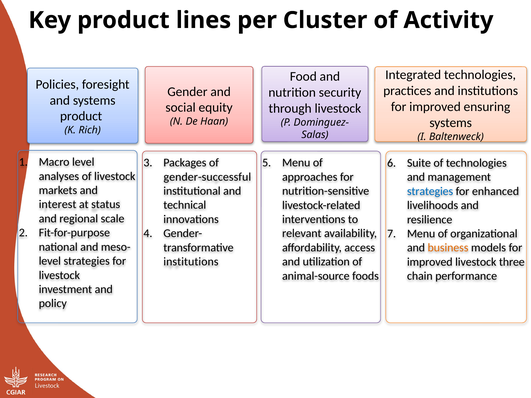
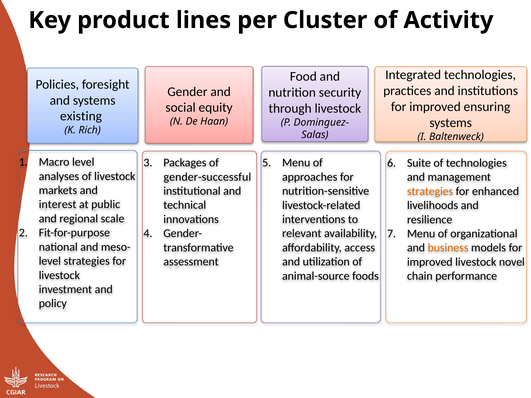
product: product -> existing (81, 116)
strategies colour: blue -> orange (430, 191)
status: status -> public (106, 205)
institutions: institutions -> assessment (191, 262)
three: three -> novel (512, 262)
